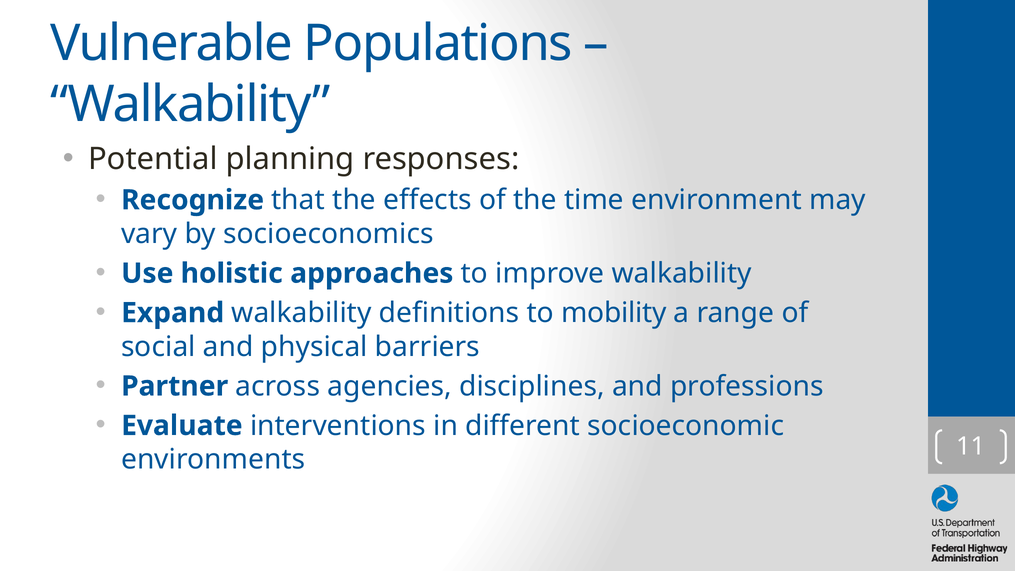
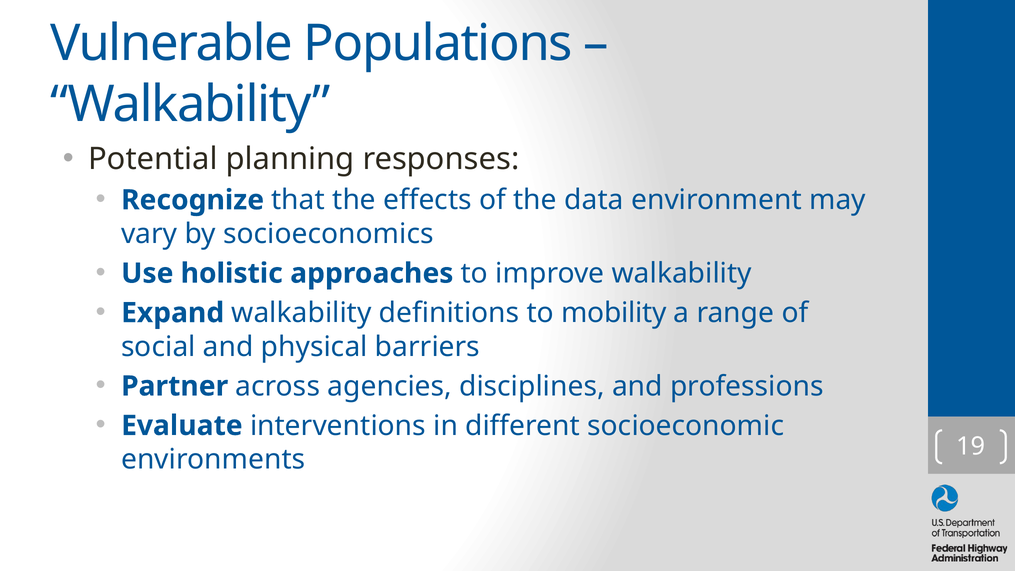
time: time -> data (594, 200)
11: 11 -> 19 (971, 446)
